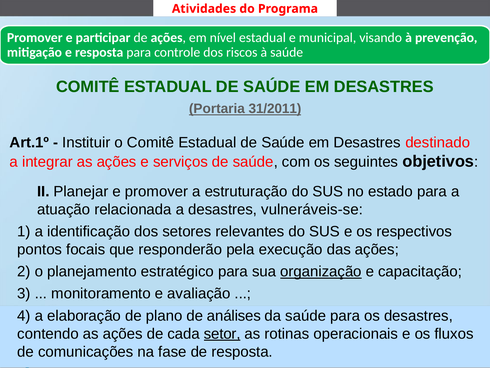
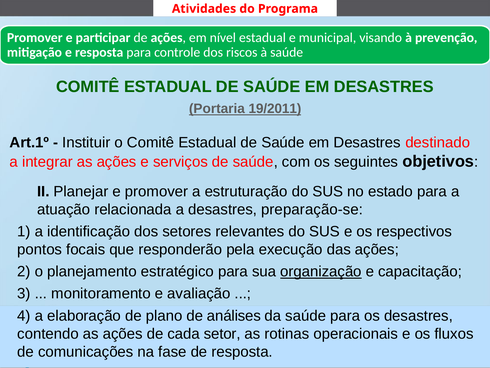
31/2011: 31/2011 -> 19/2011 (275, 109)
vulneráveis-se: vulneráveis-se -> preparação-se (312, 209)
setor underline: present -> none (222, 333)
